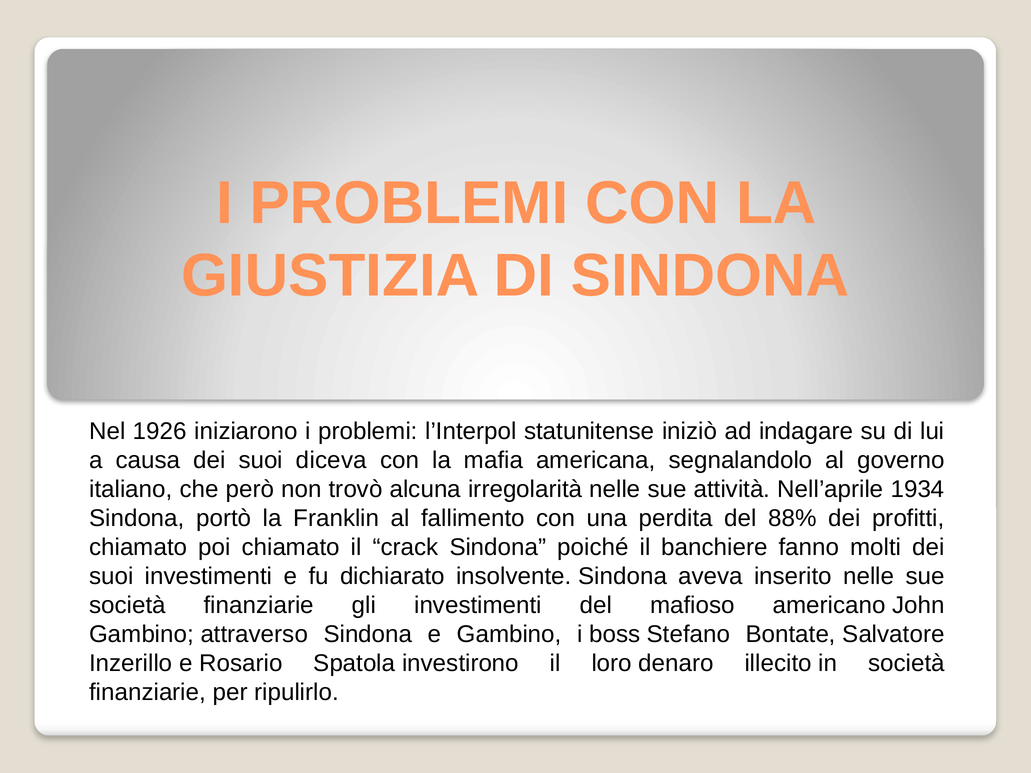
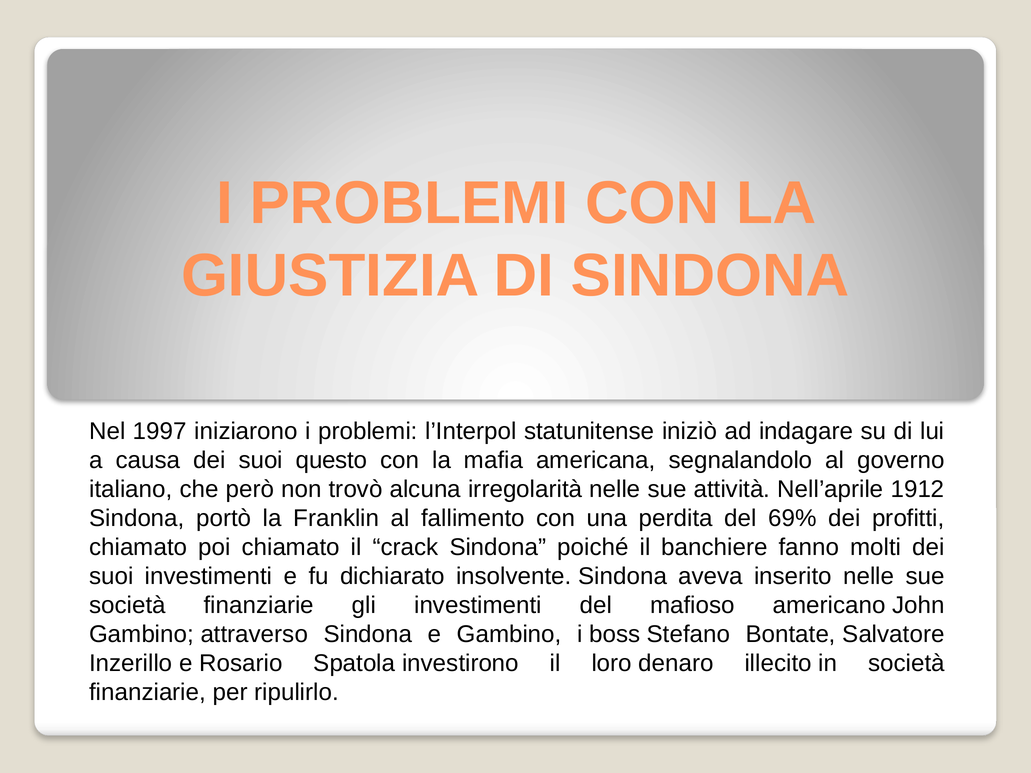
1926: 1926 -> 1997 (160, 431)
diceva: diceva -> questo (332, 460)
1934: 1934 -> 1912 (918, 489)
88%: 88% -> 69% (792, 518)
